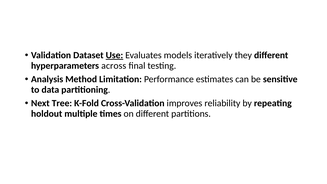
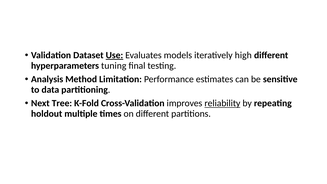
they: they -> high (243, 55)
across: across -> tuning (114, 66)
reliability underline: none -> present (222, 103)
